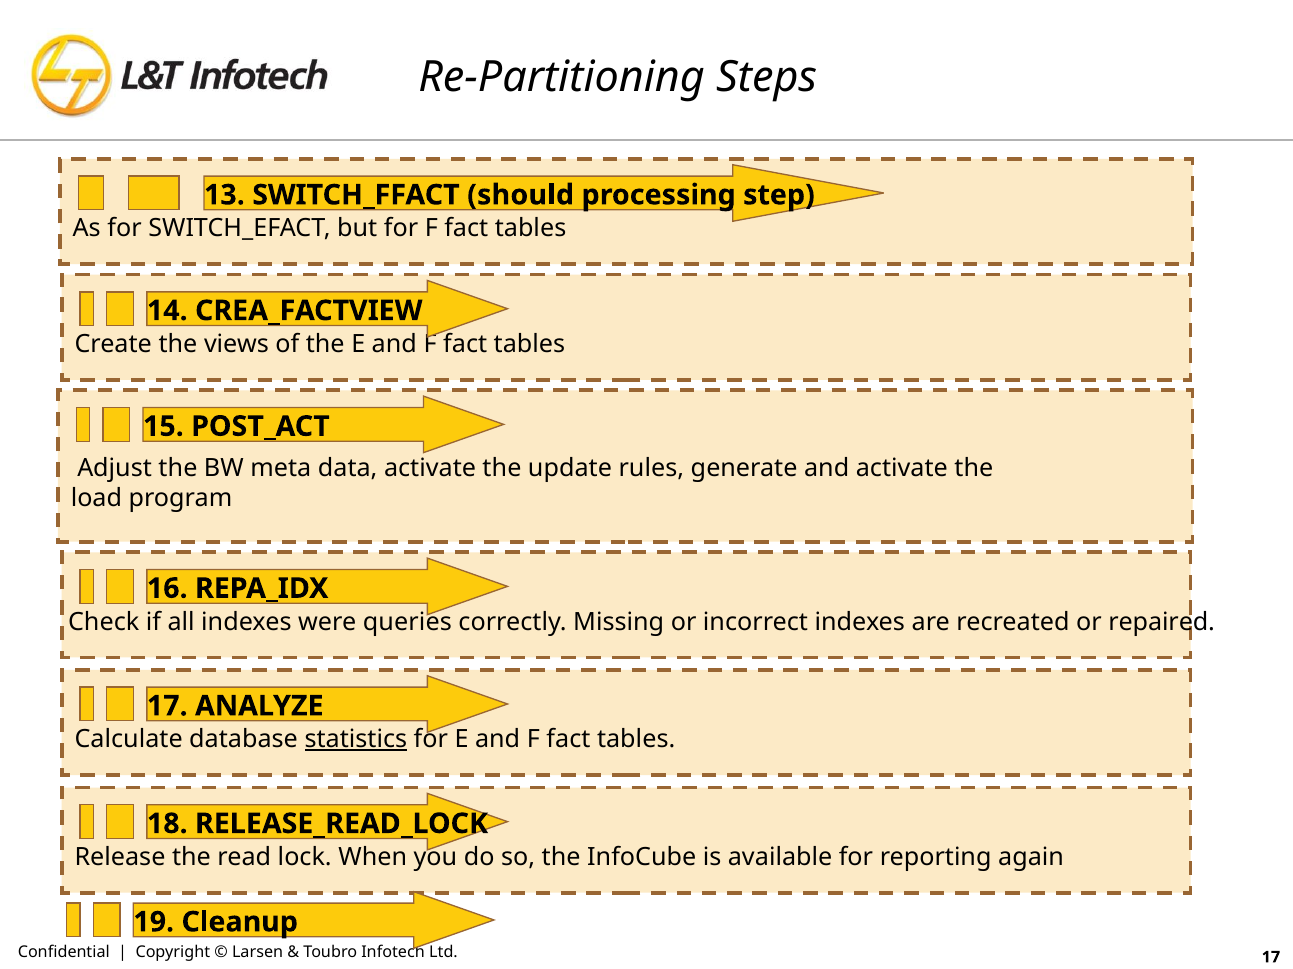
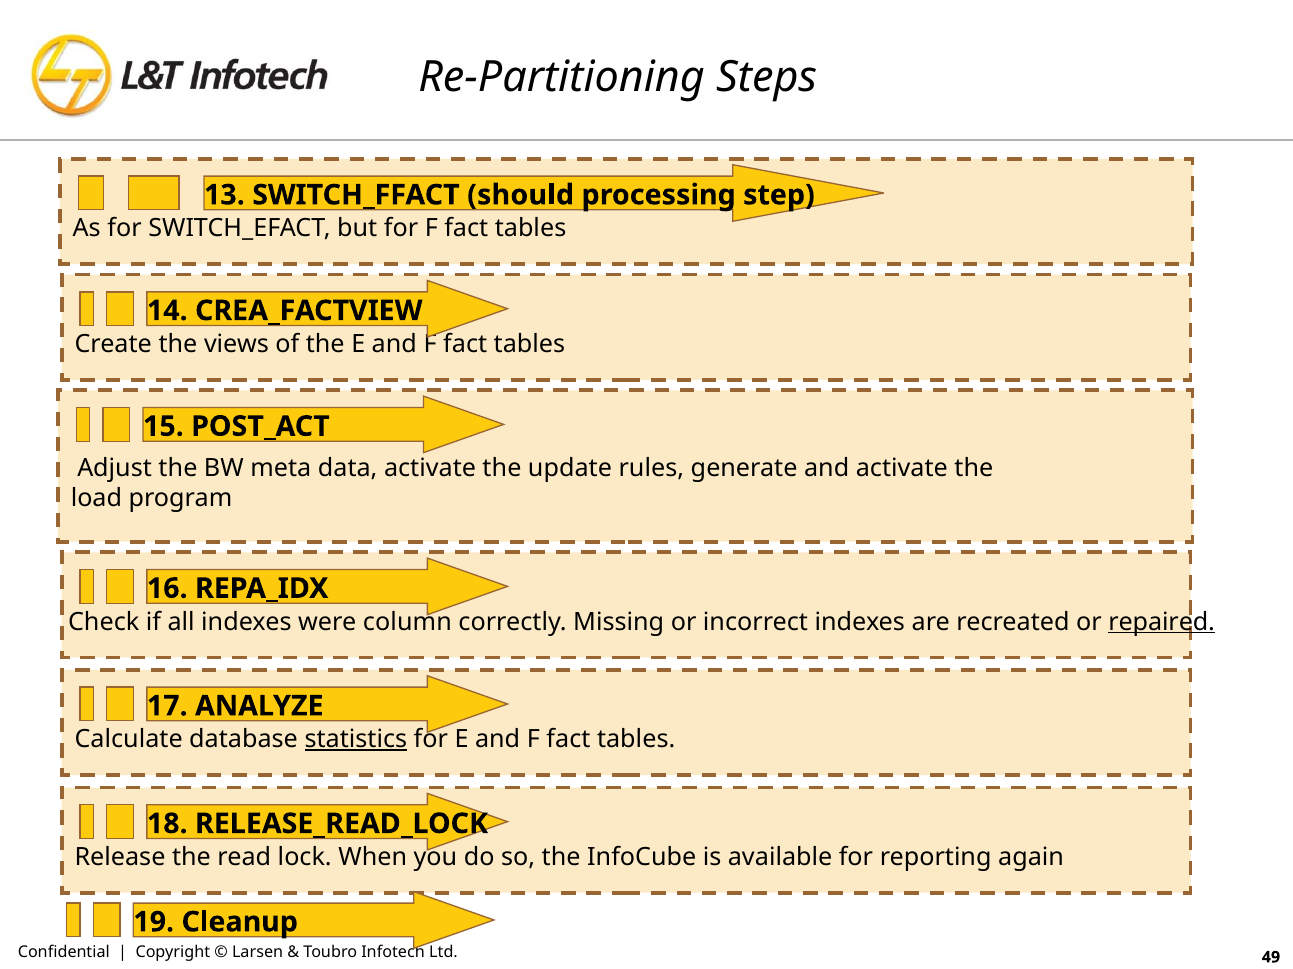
queries: queries -> column (407, 622)
repaired underline: none -> present (1162, 622)
Ltd 17: 17 -> 49 (1271, 958)
